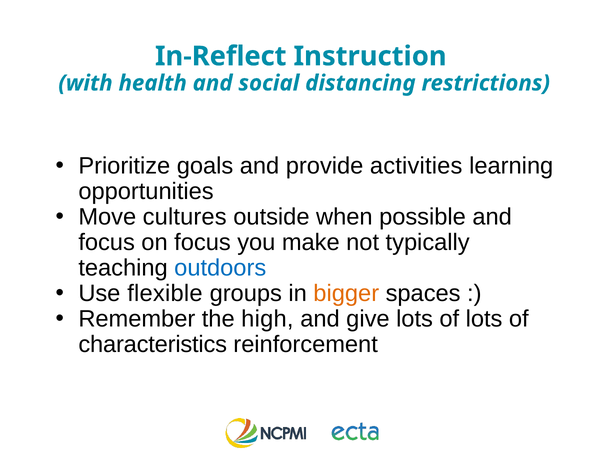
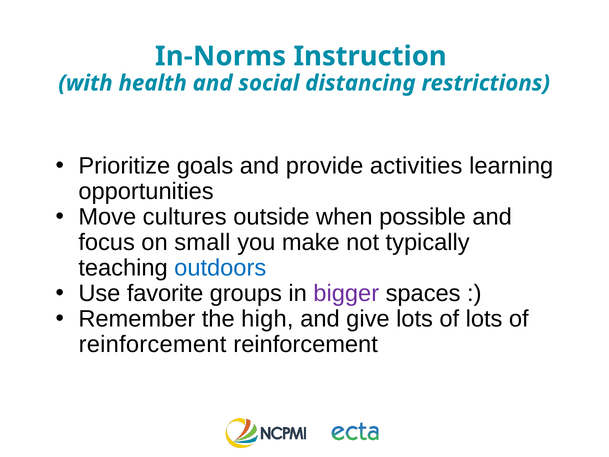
In-Reflect: In-Reflect -> In-Norms (221, 56)
on focus: focus -> small (202, 242)
flexible: flexible -> favorite (165, 293)
bigger colour: orange -> purple (346, 293)
characteristics: characteristics -> reinforcement (153, 344)
